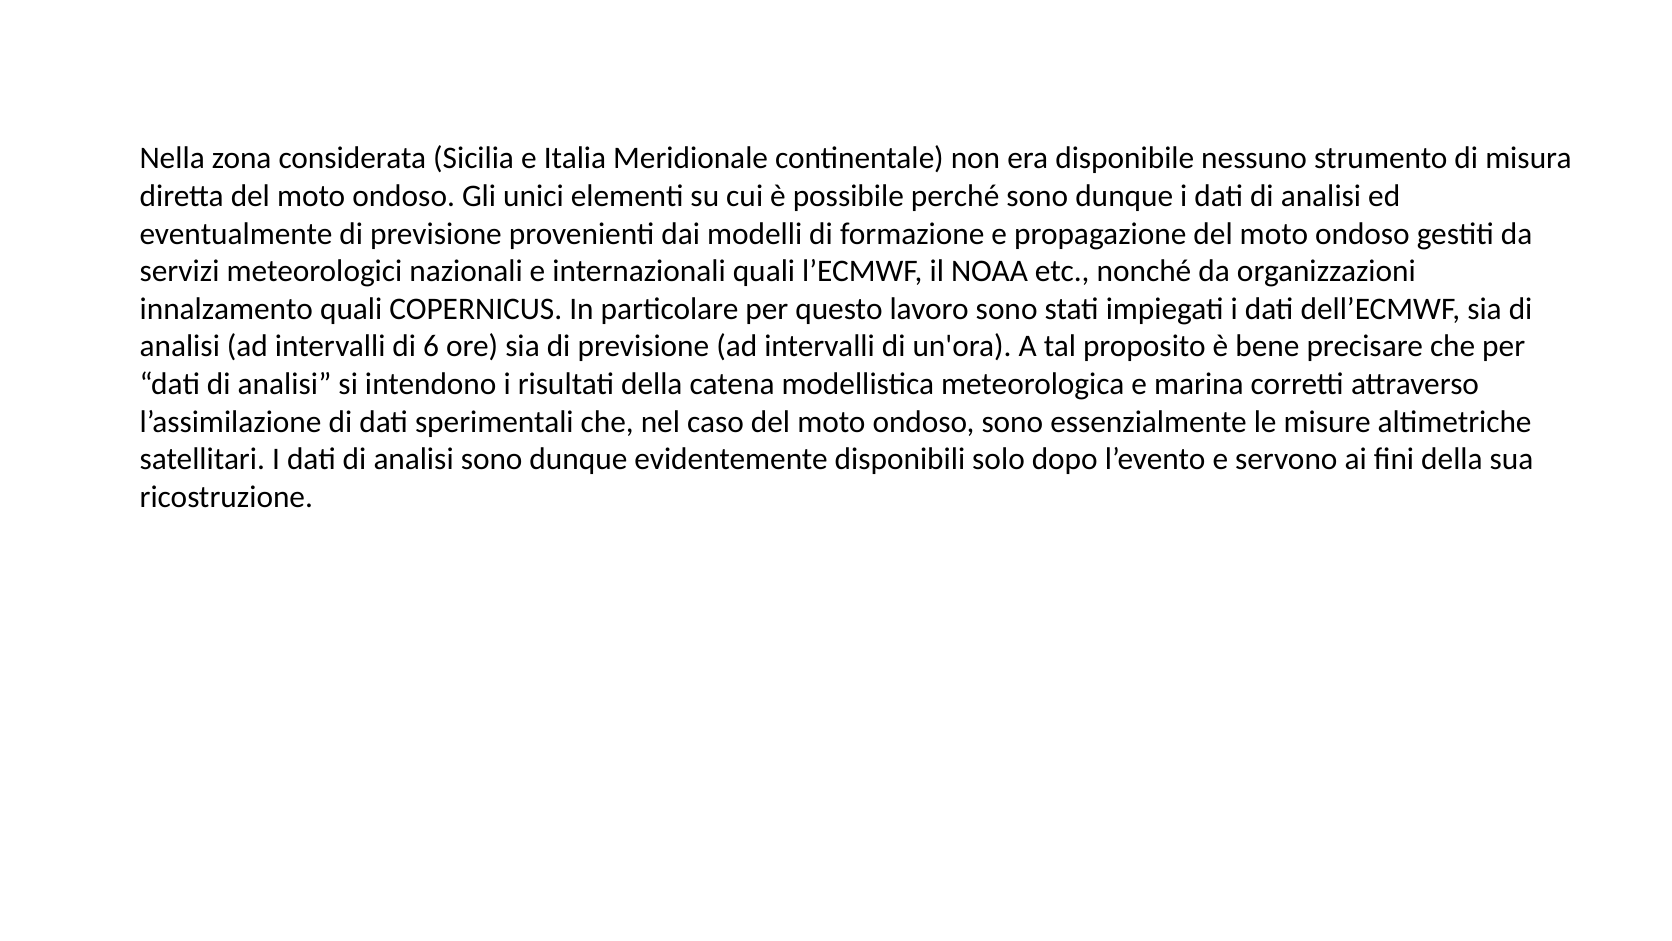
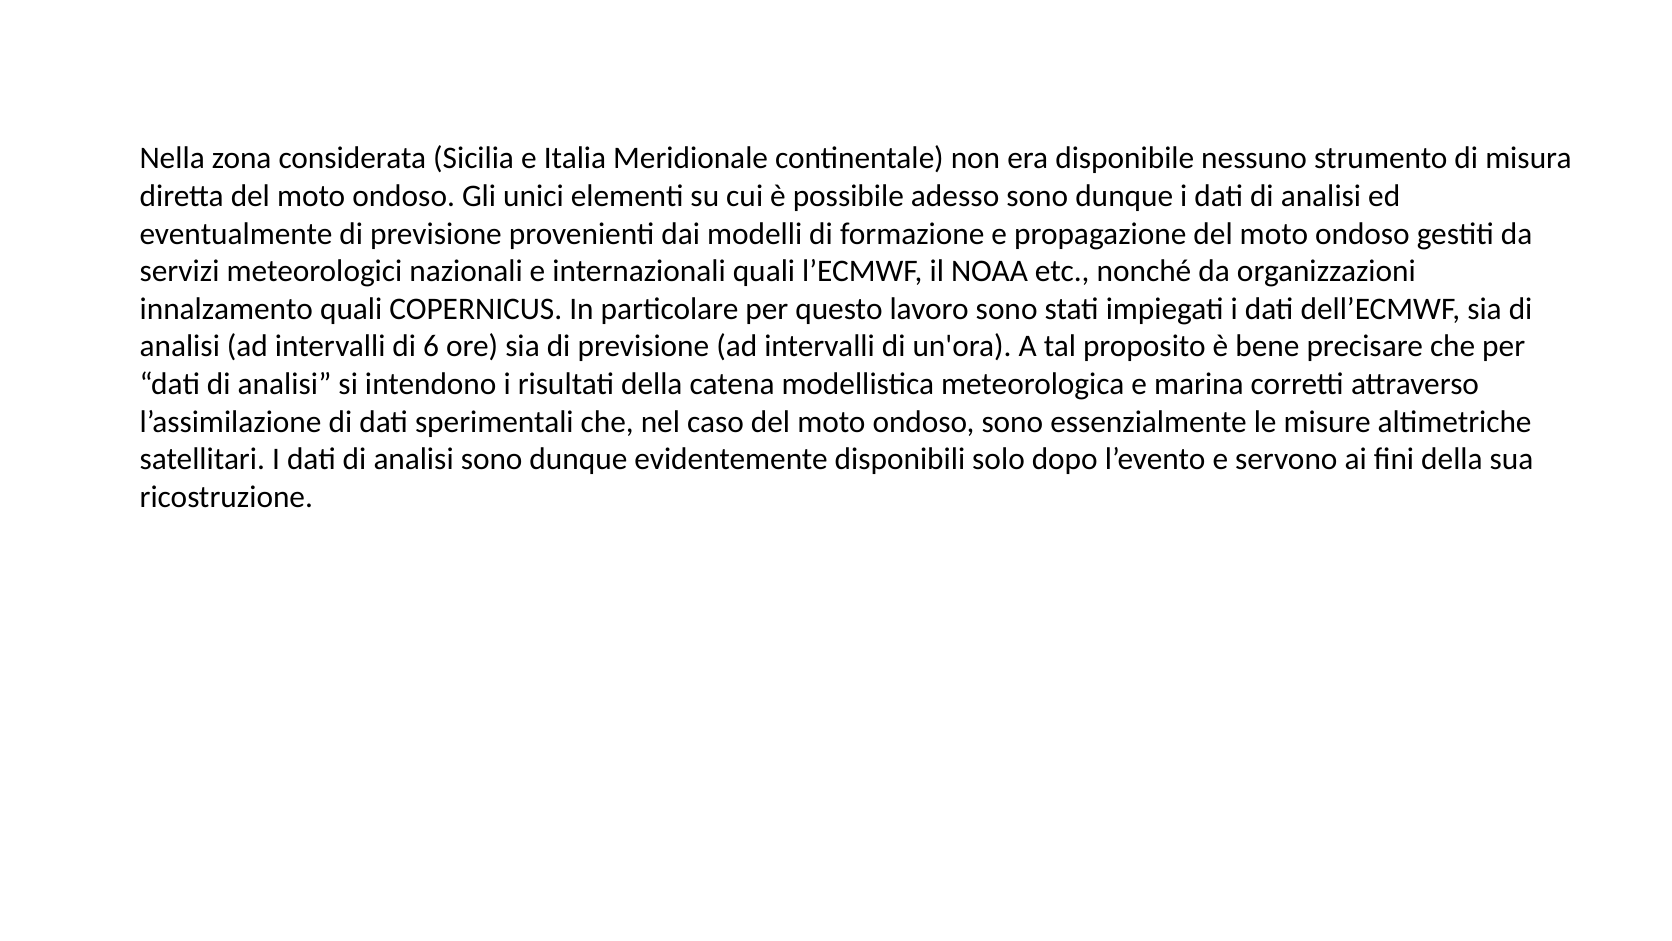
perché: perché -> adesso (955, 196)
